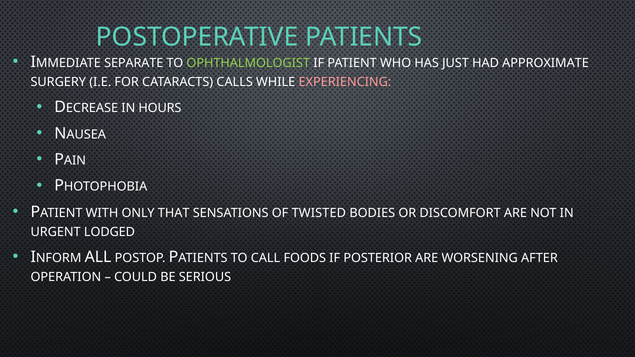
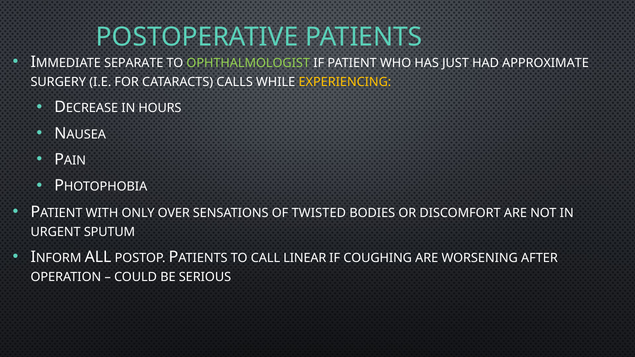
EXPERIENCING colour: pink -> yellow (345, 82)
THAT: THAT -> OVER (174, 213)
LODGED: LODGED -> SPUTUM (109, 232)
FOODS: FOODS -> LINEAR (305, 258)
POSTERIOR: POSTERIOR -> COUGHING (378, 258)
